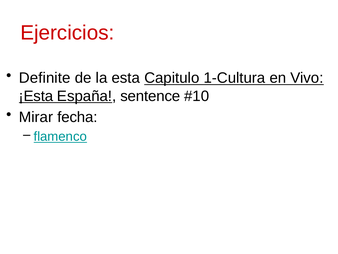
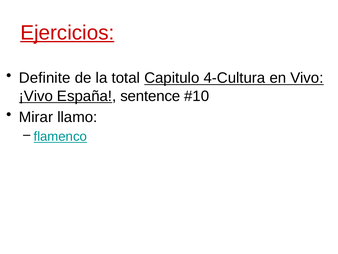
Ejercicios underline: none -> present (67, 33)
esta: esta -> total (126, 78)
1-Cultura: 1-Cultura -> 4-Cultura (234, 78)
¡Esta: ¡Esta -> ¡Vivo (36, 96)
fecha: fecha -> llamo (77, 117)
